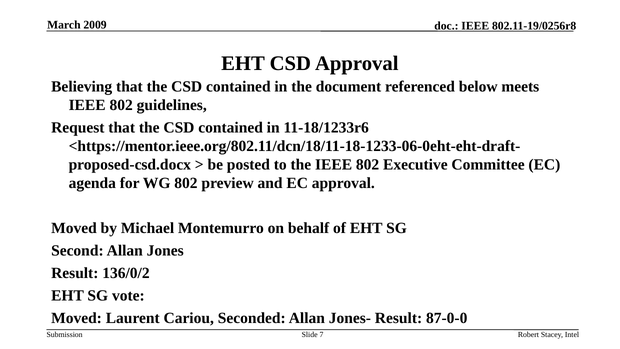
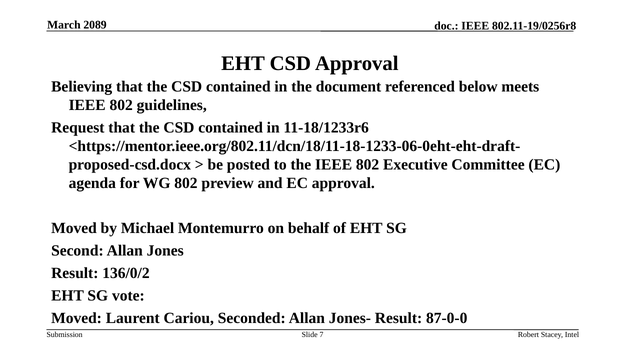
2009: 2009 -> 2089 (95, 25)
